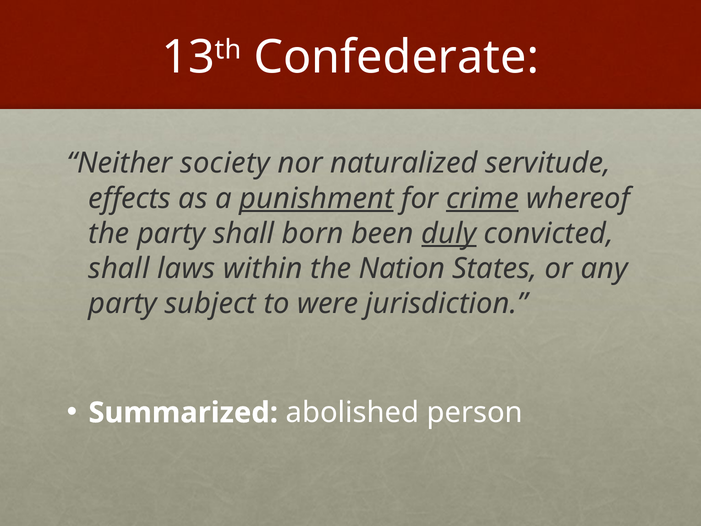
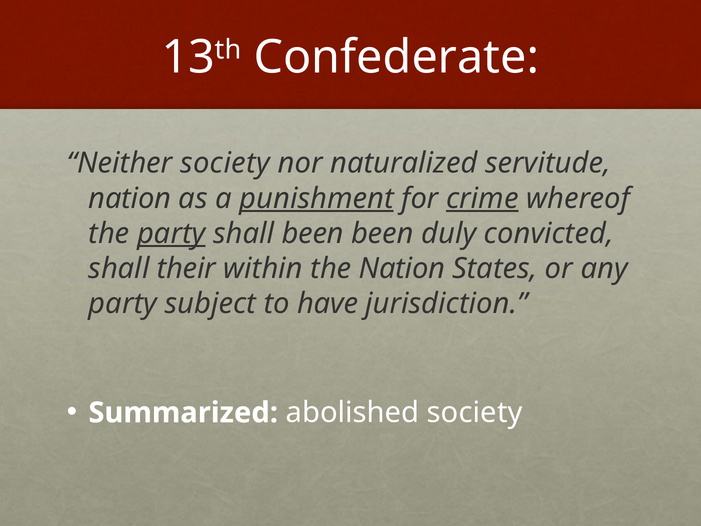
effects: effects -> nation (130, 198)
party underline: none -> present (171, 233)
shall born: born -> been (313, 233)
duly underline: present -> none (449, 233)
laws: laws -> their (186, 268)
were: were -> have (328, 303)
abolished person: person -> society (475, 413)
